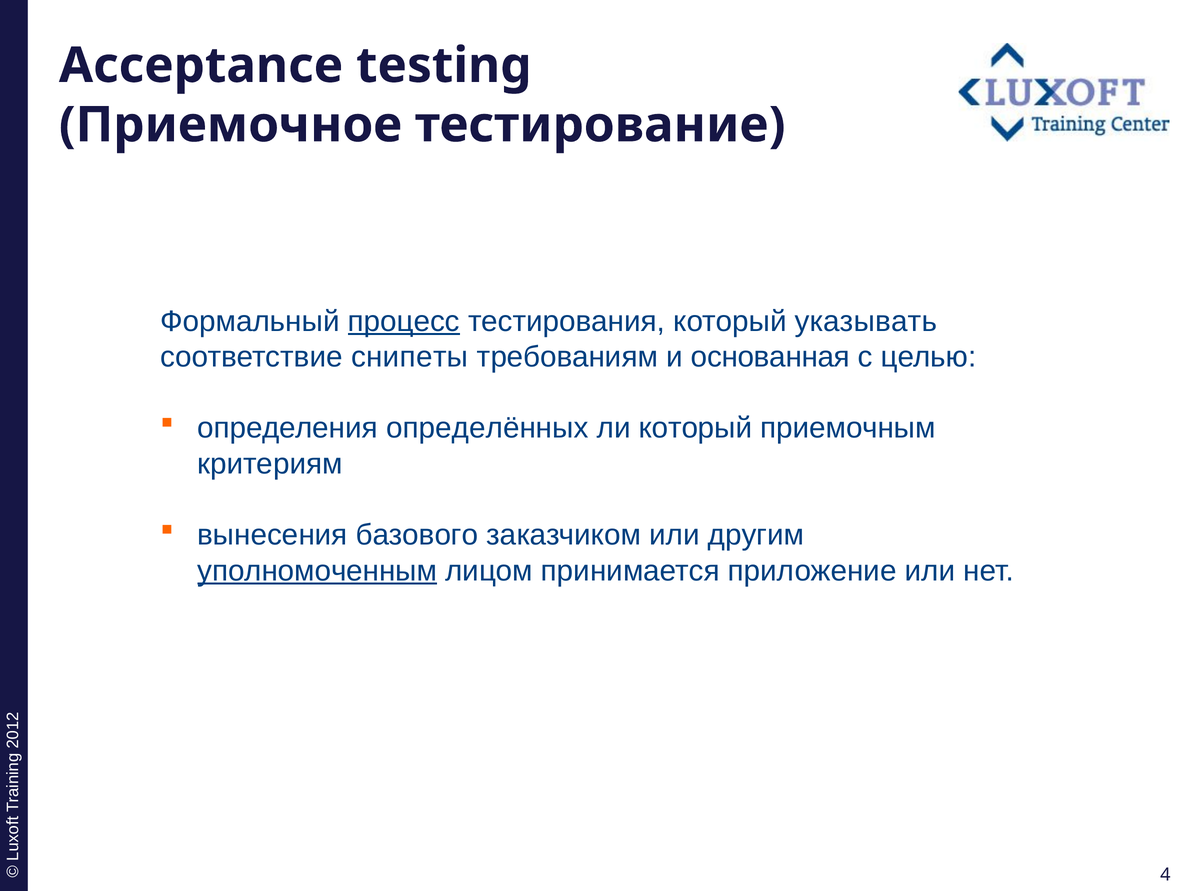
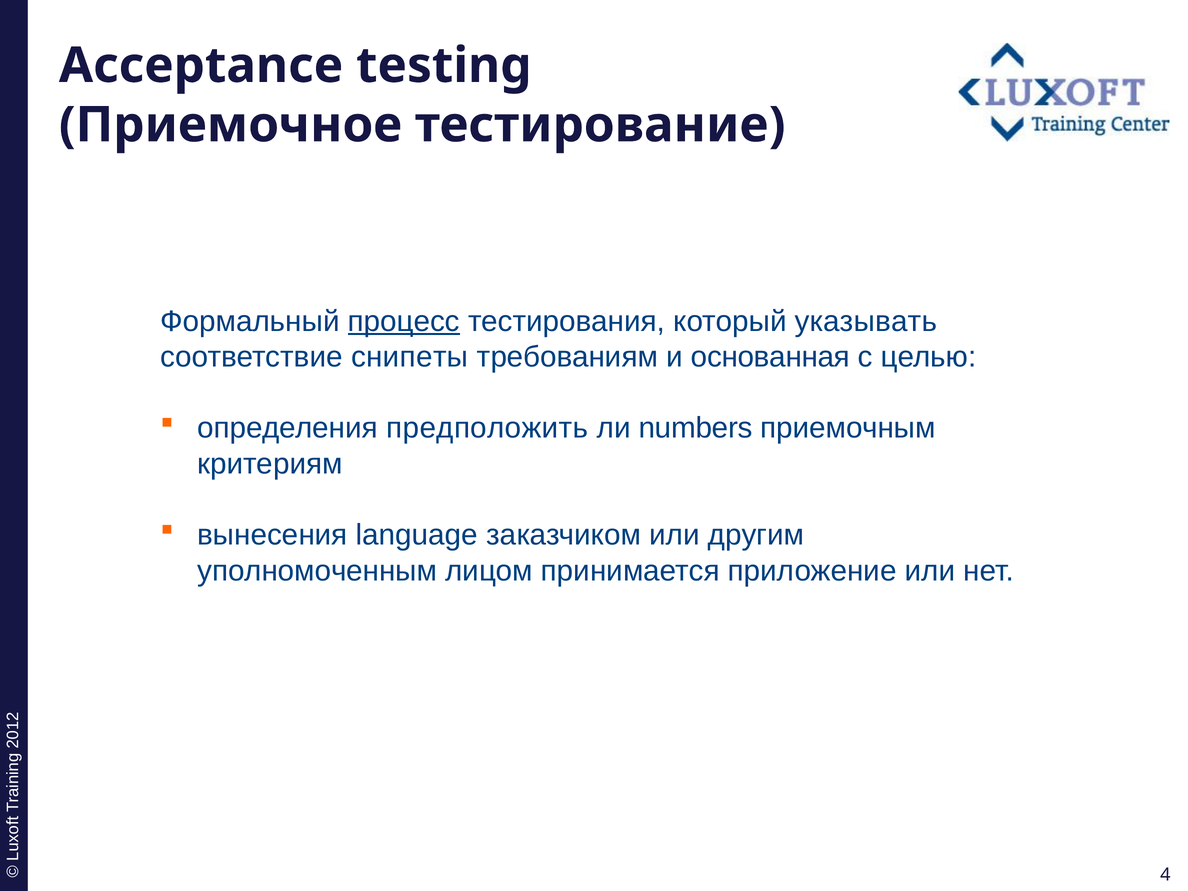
определённых: определённых -> предположить (487, 428)
ли который: который -> numbers (696, 428)
базового: базового -> language (417, 535)
уполномоченным underline: present -> none (317, 571)
